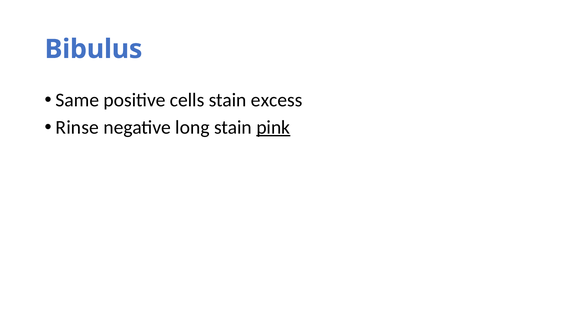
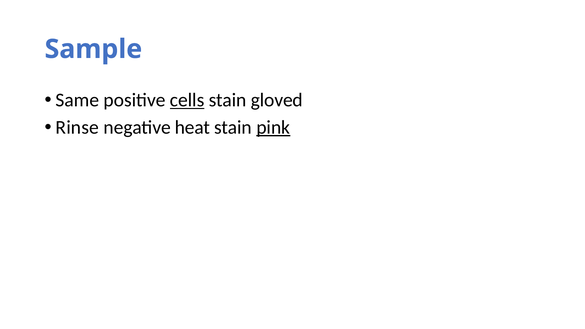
Bibulus: Bibulus -> Sample (93, 49)
cells underline: none -> present (187, 100)
excess: excess -> gloved (277, 100)
long: long -> heat (193, 127)
